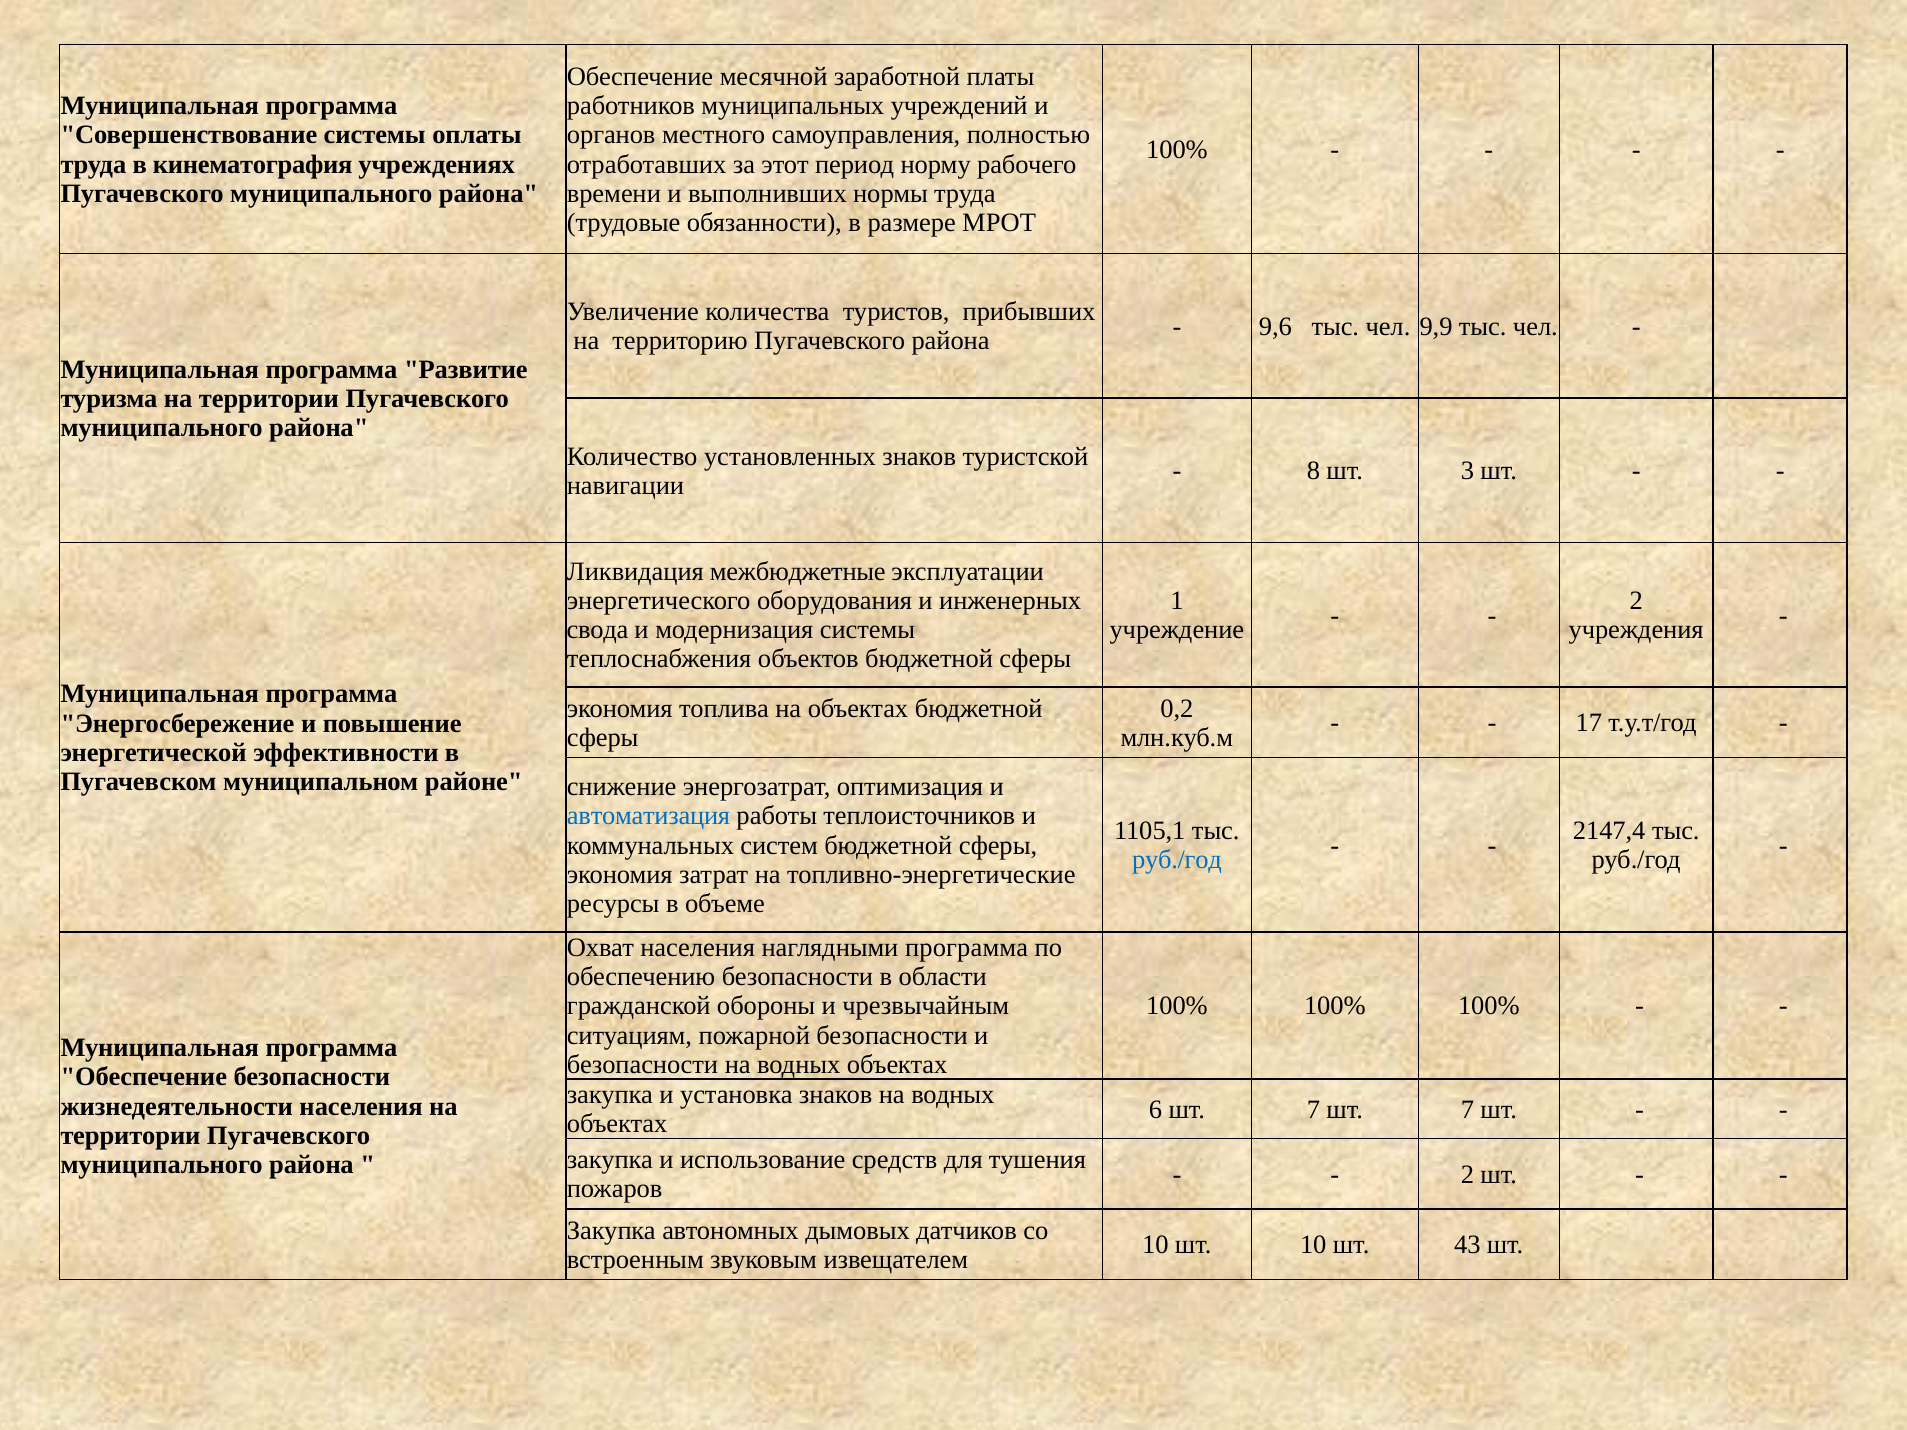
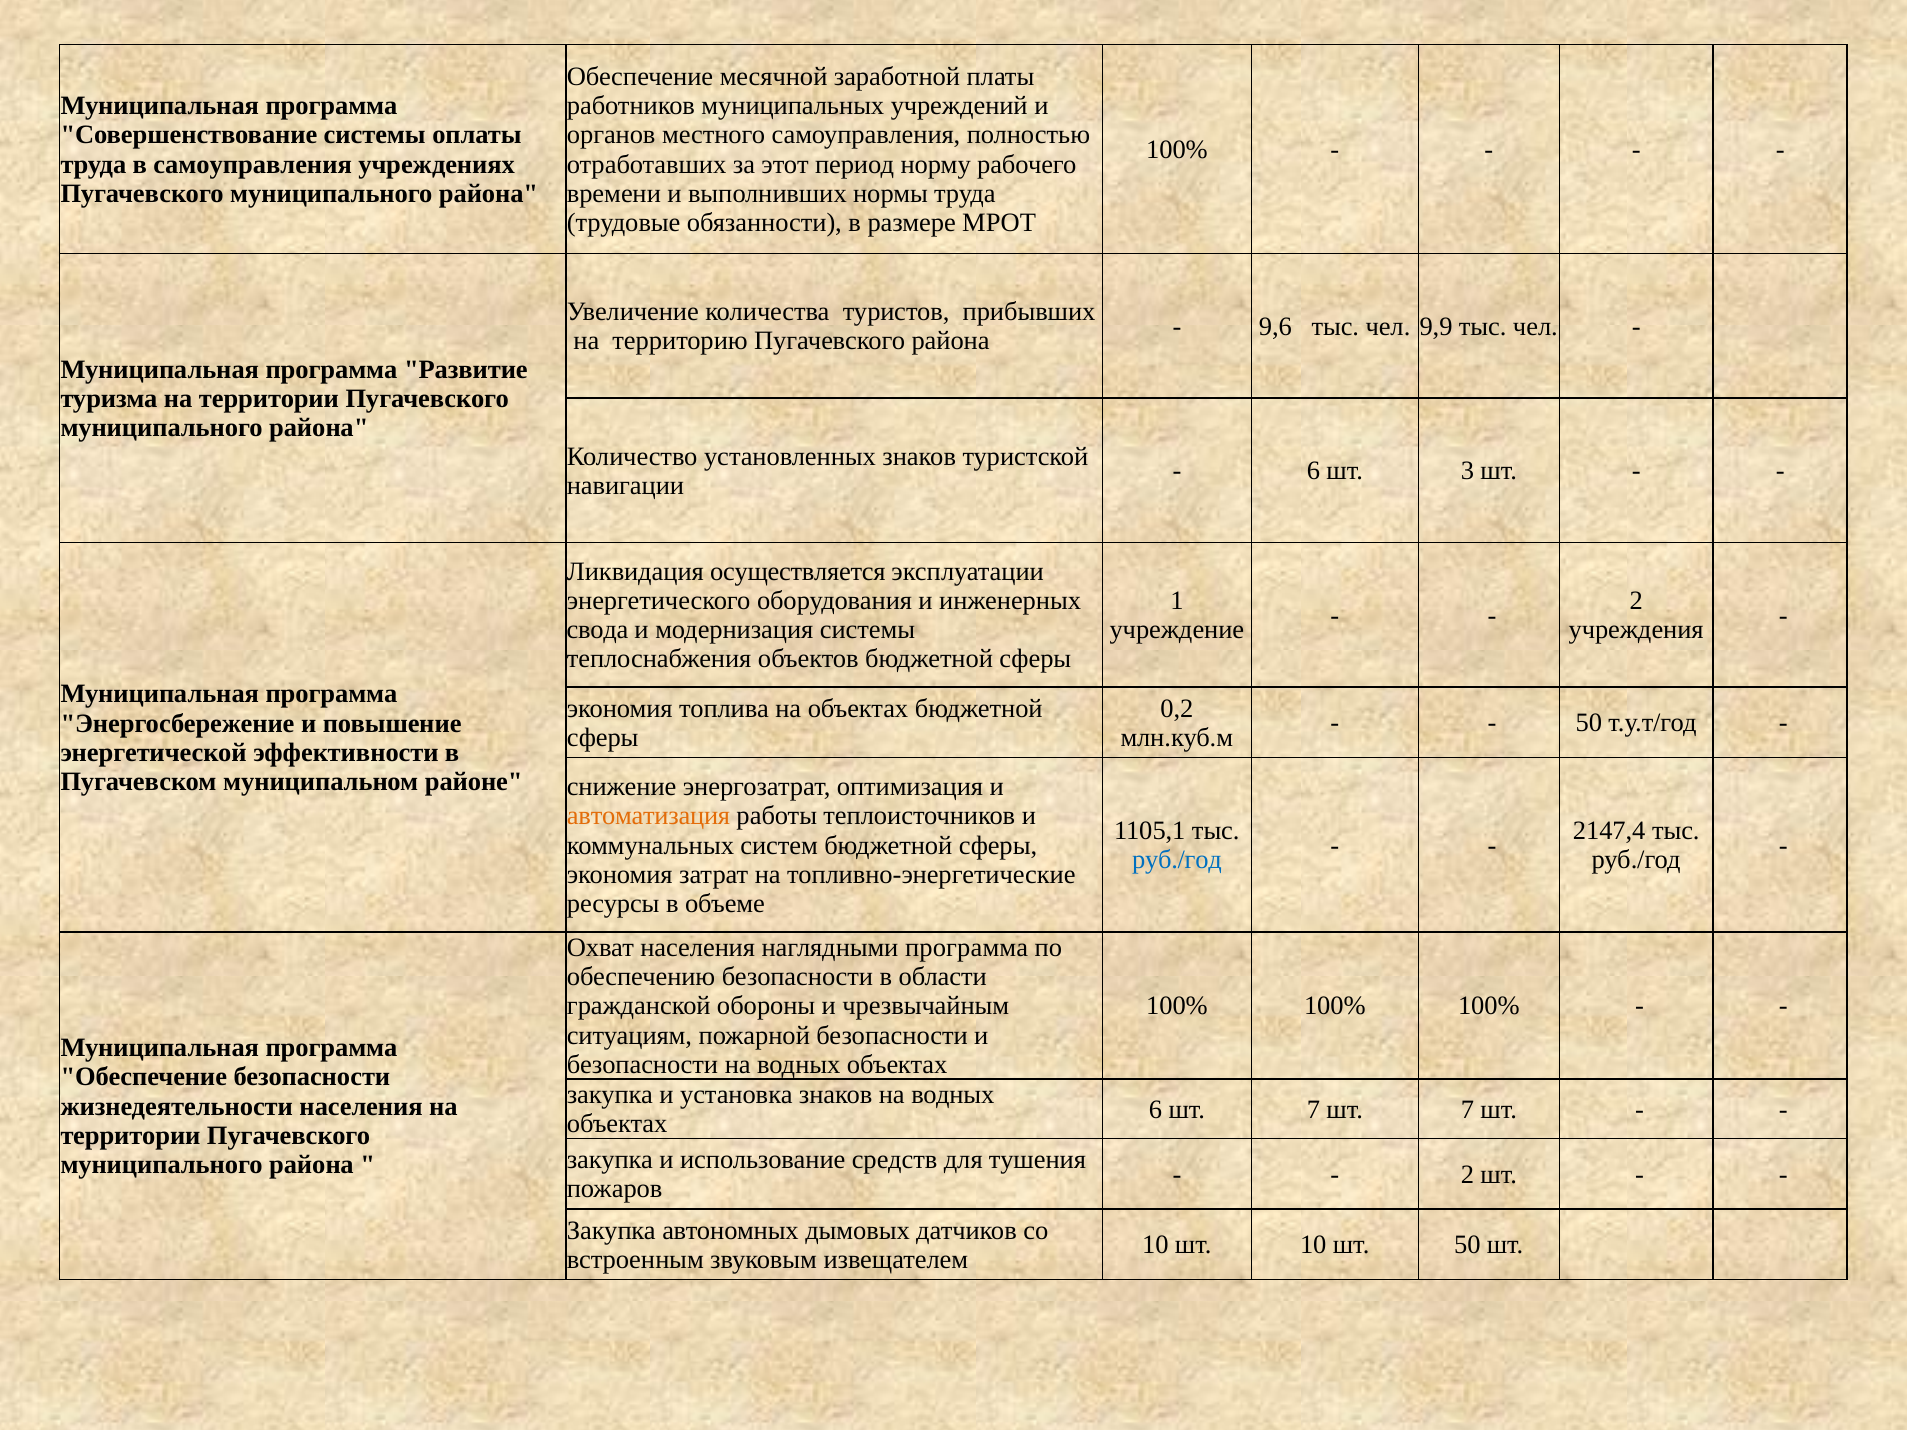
в кинематография: кинематография -> самоуправления (253, 164)
8: 8 -> 6 (1313, 471)
межбюджетные: межбюджетные -> осуществляется (798, 572)
17: 17 -> 50 (1589, 723)
автоматизация colour: blue -> orange (649, 816)
шт 43: 43 -> 50 (1467, 1245)
